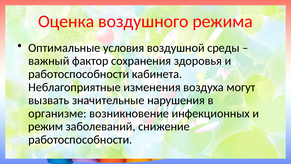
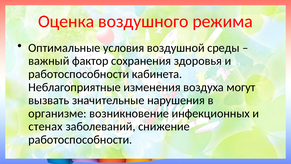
режим: режим -> стенах (46, 126)
